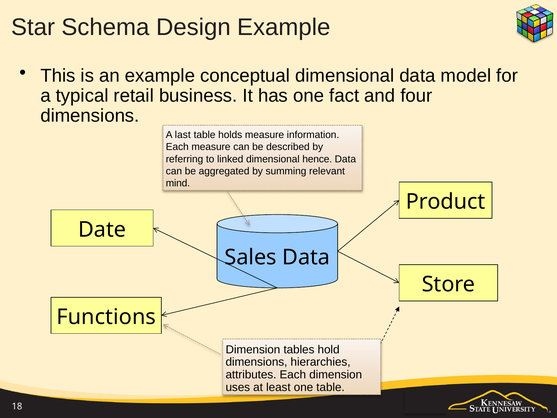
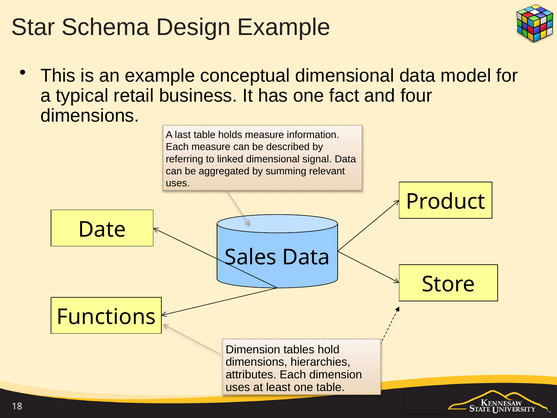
hence: hence -> signal (317, 159)
mind: mind -> uses (178, 183)
